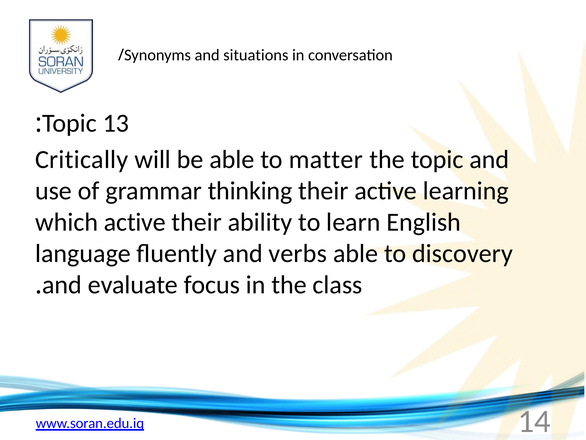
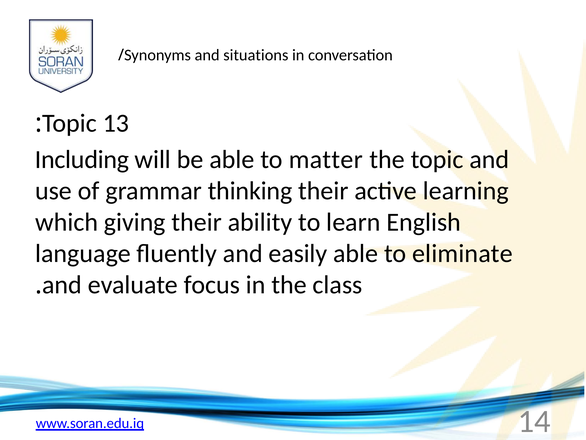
Critically: Critically -> Including (82, 159)
which active: active -> giving (135, 222)
verbs: verbs -> easily (298, 253)
discovery: discovery -> eliminate (462, 253)
